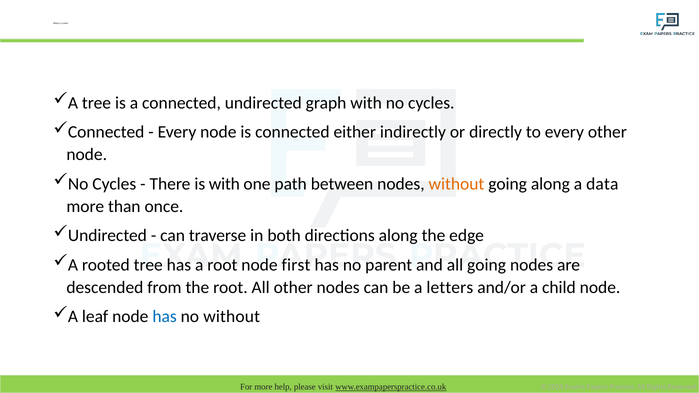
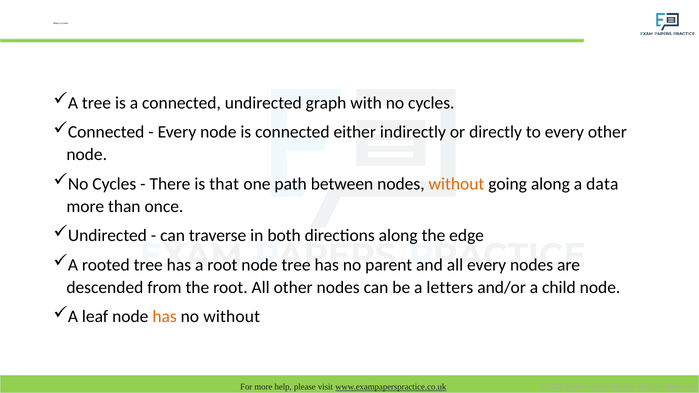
is with: with -> that (224, 184)
node first: first -> tree (296, 265)
all going: going -> every (487, 265)
has colour: blue -> orange (165, 317)
